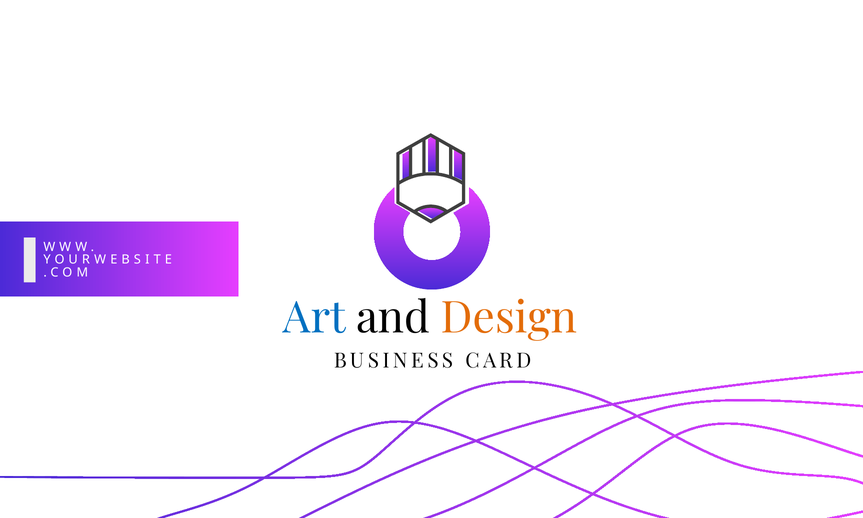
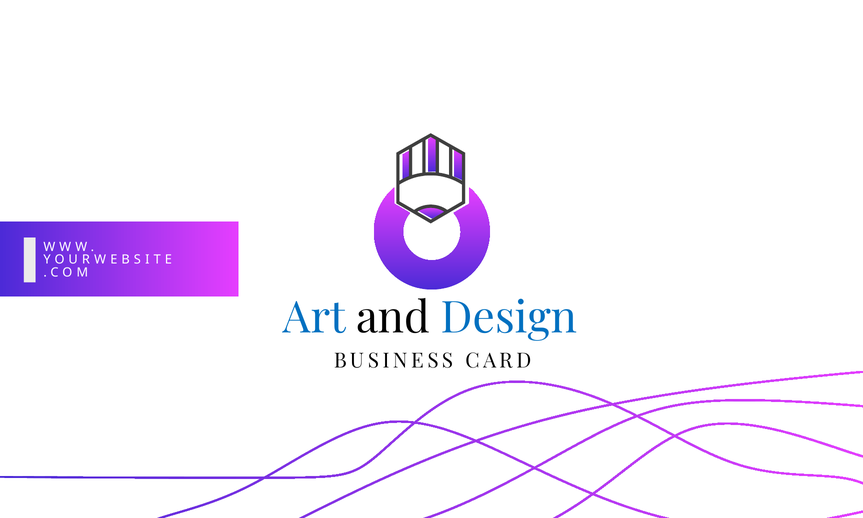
Design colour: orange -> blue (509, 318)
